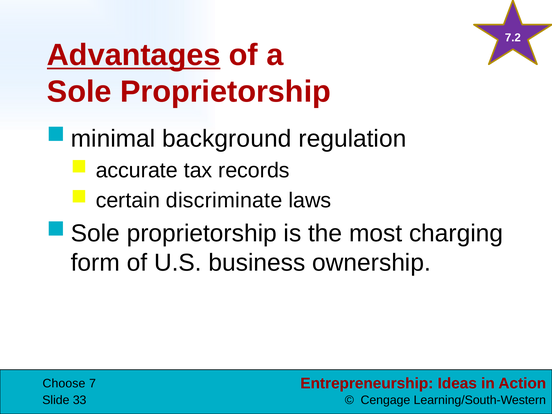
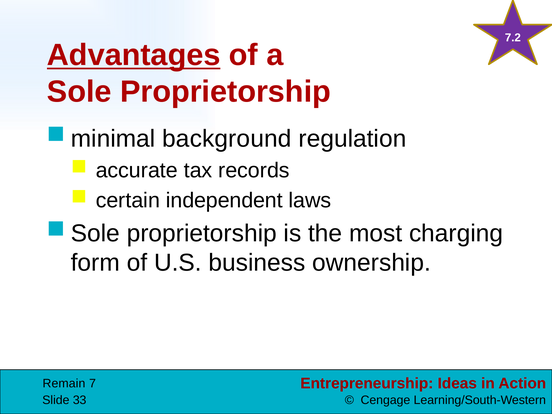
discriminate: discriminate -> independent (224, 201)
Choose: Choose -> Remain (64, 384)
